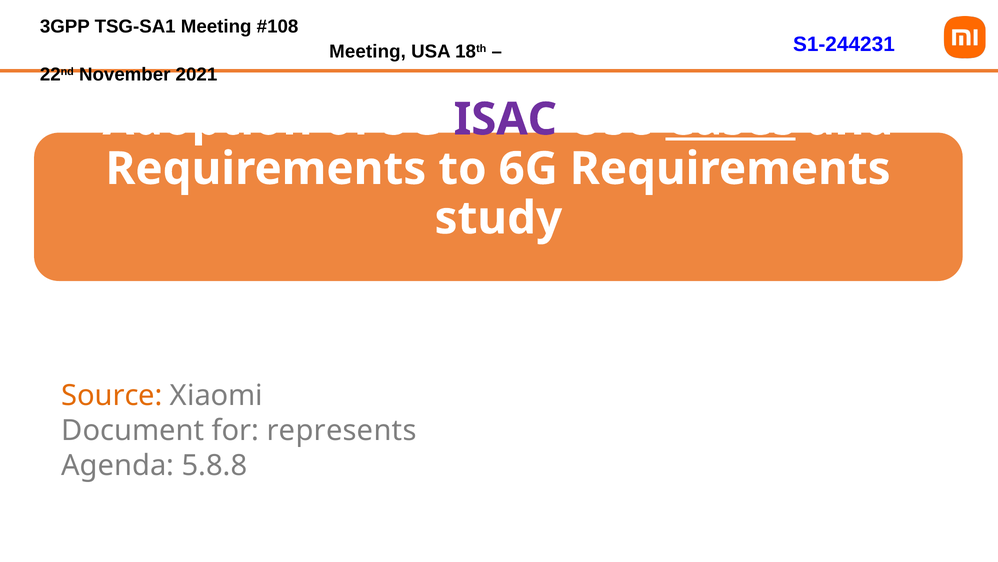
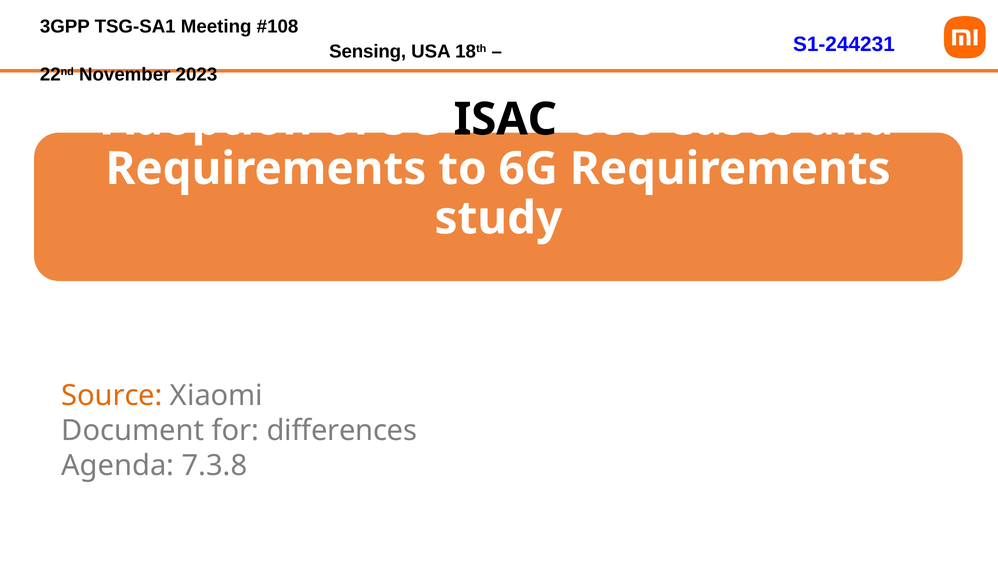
Meeting: Meeting -> Sensing (368, 52)
2021: 2021 -> 2023 (196, 74)
ISAC colour: purple -> black (505, 119)
Cases underline: present -> none (730, 119)
represents: represents -> differences (342, 430)
5.8.8: 5.8.8 -> 7.3.8 (214, 465)
